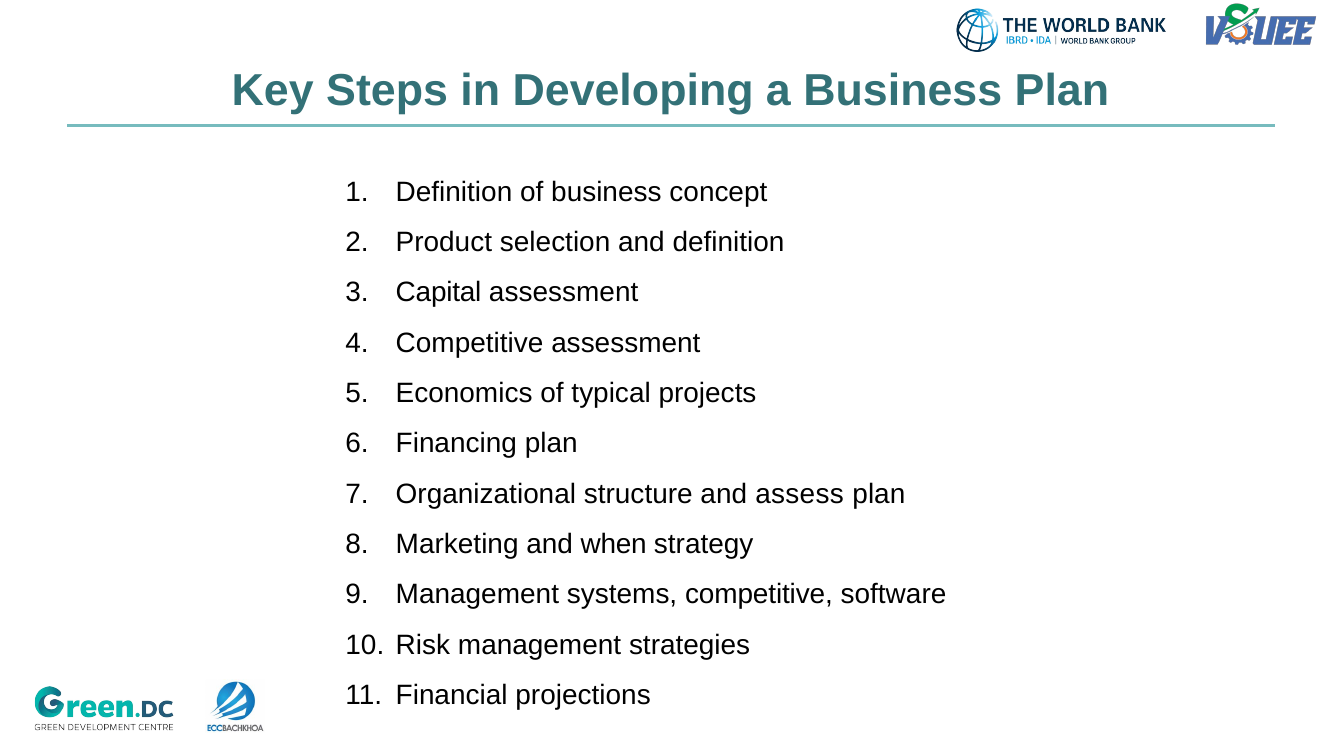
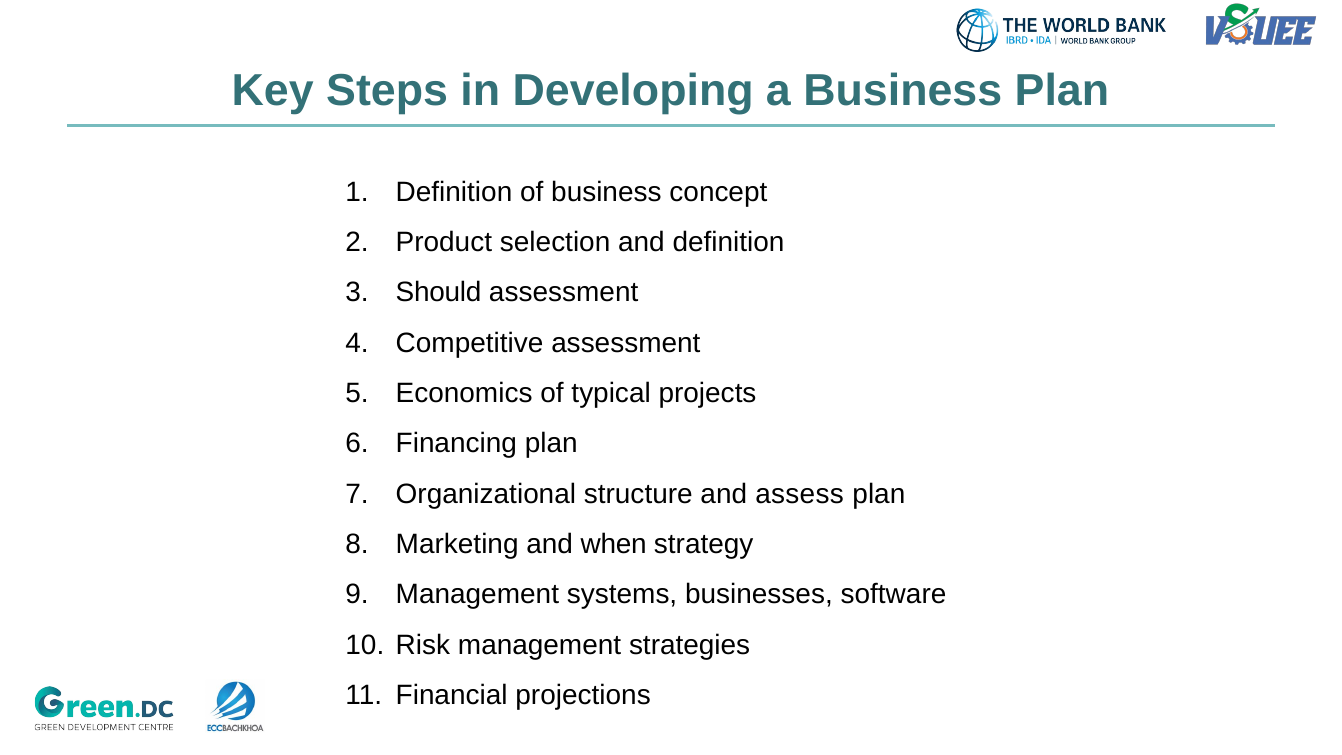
Capital: Capital -> Should (439, 293)
systems competitive: competitive -> businesses (759, 595)
